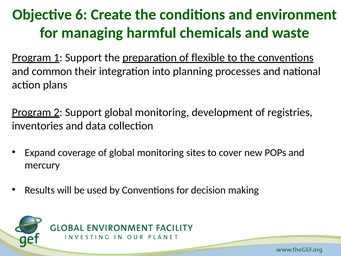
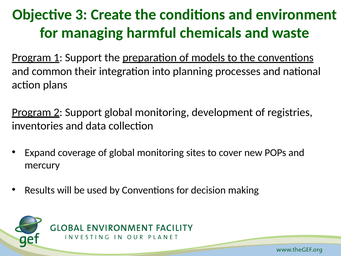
6: 6 -> 3 (81, 15)
flexible: flexible -> models (208, 58)
